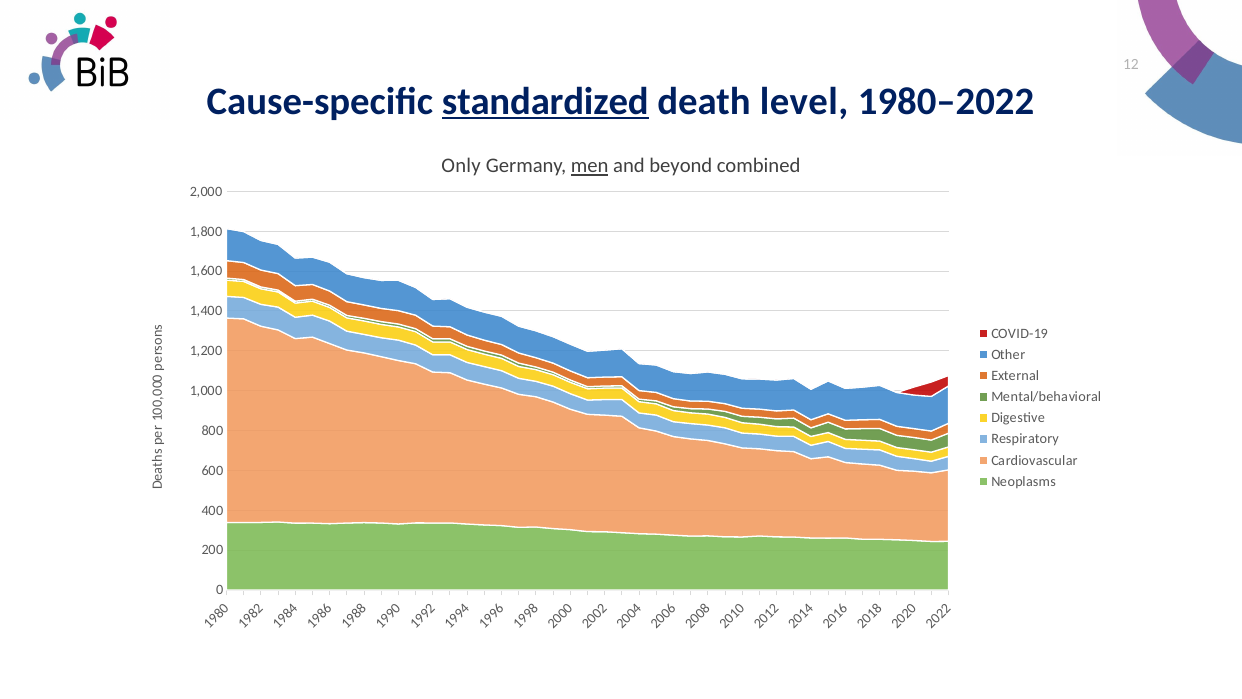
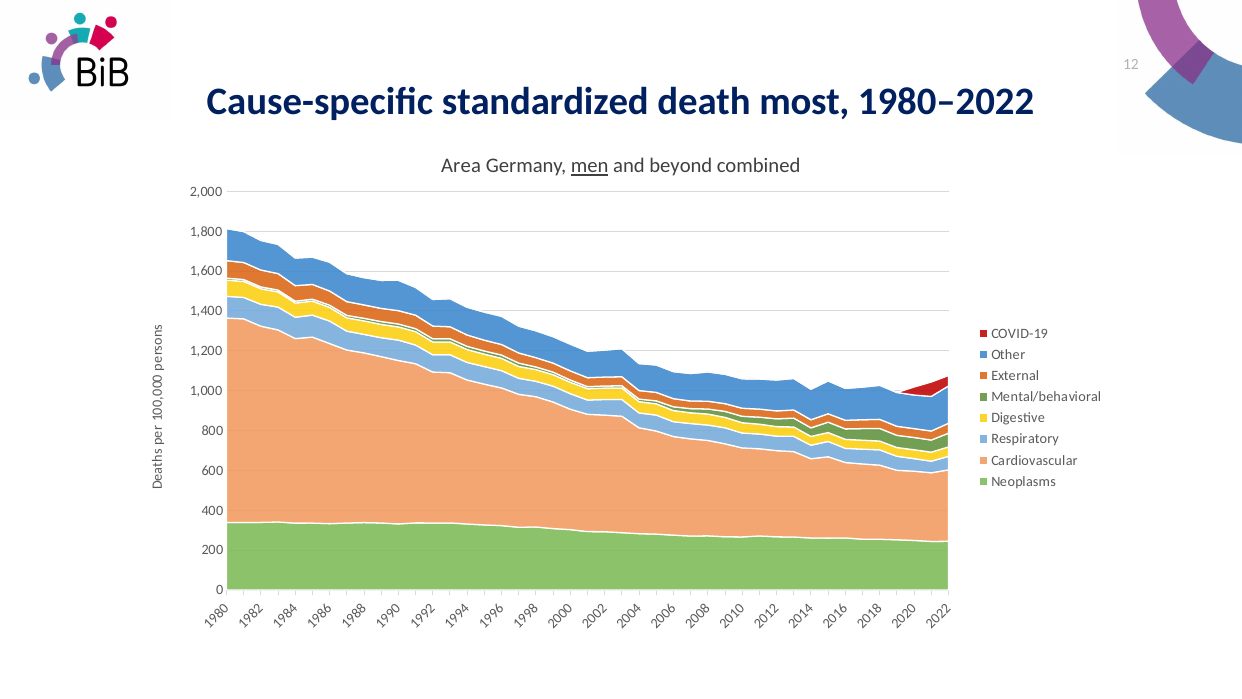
standardized underline: present -> none (545, 101)
level: level -> most (804, 101)
Only: Only -> Area (461, 166)
